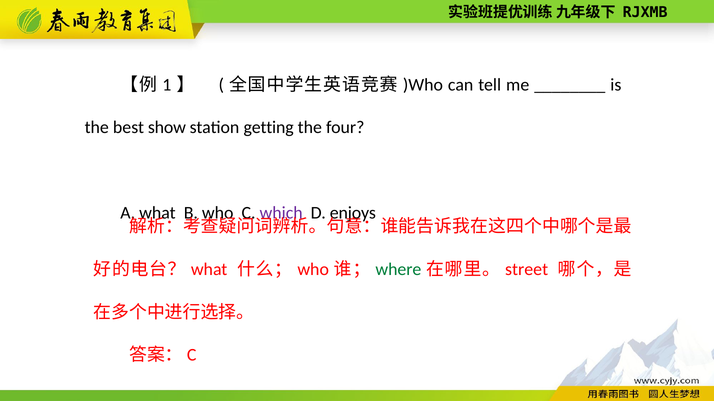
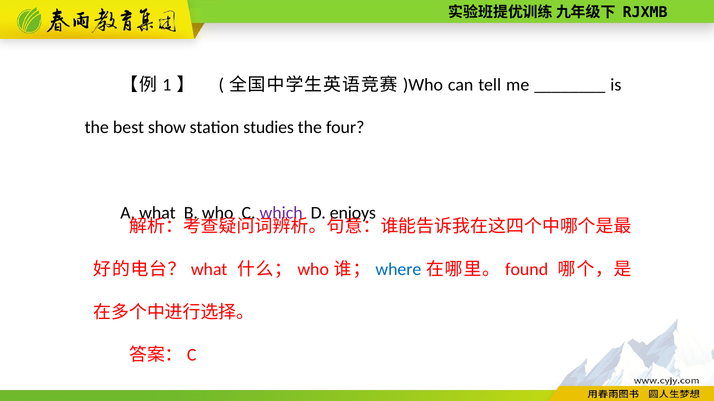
getting: getting -> studies (269, 128)
where colour: green -> blue (398, 270)
street: street -> found (527, 270)
